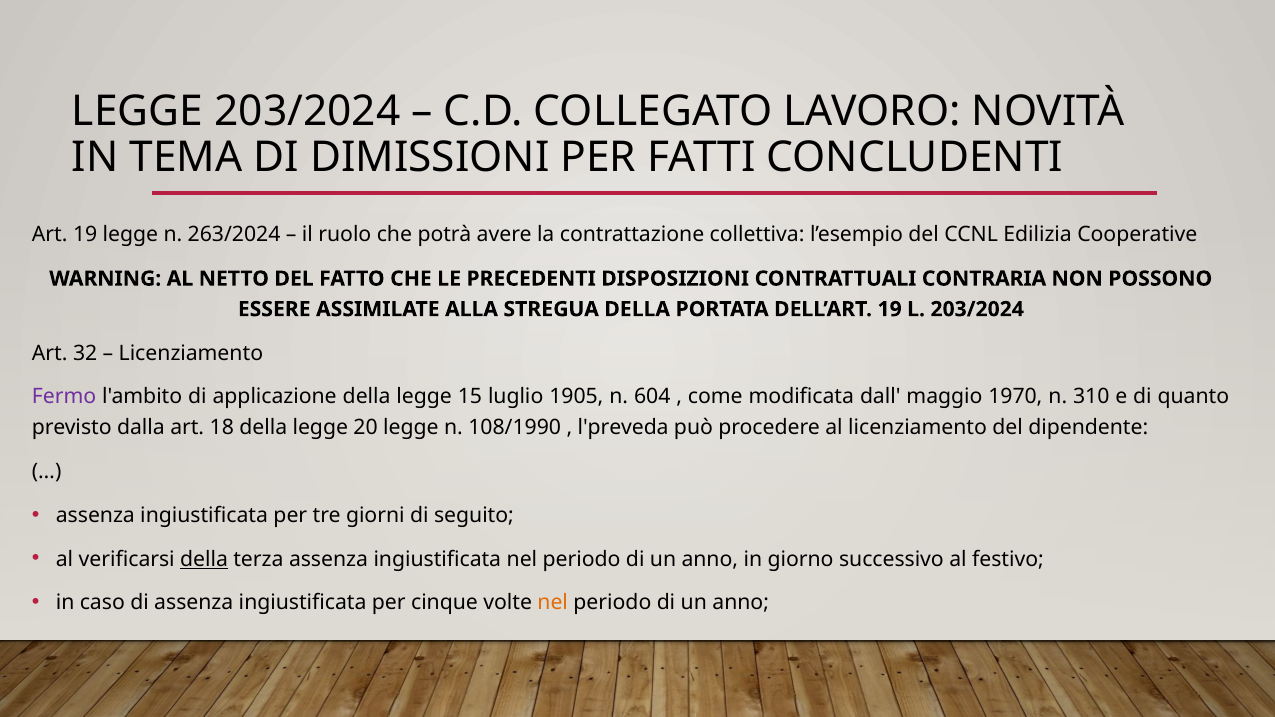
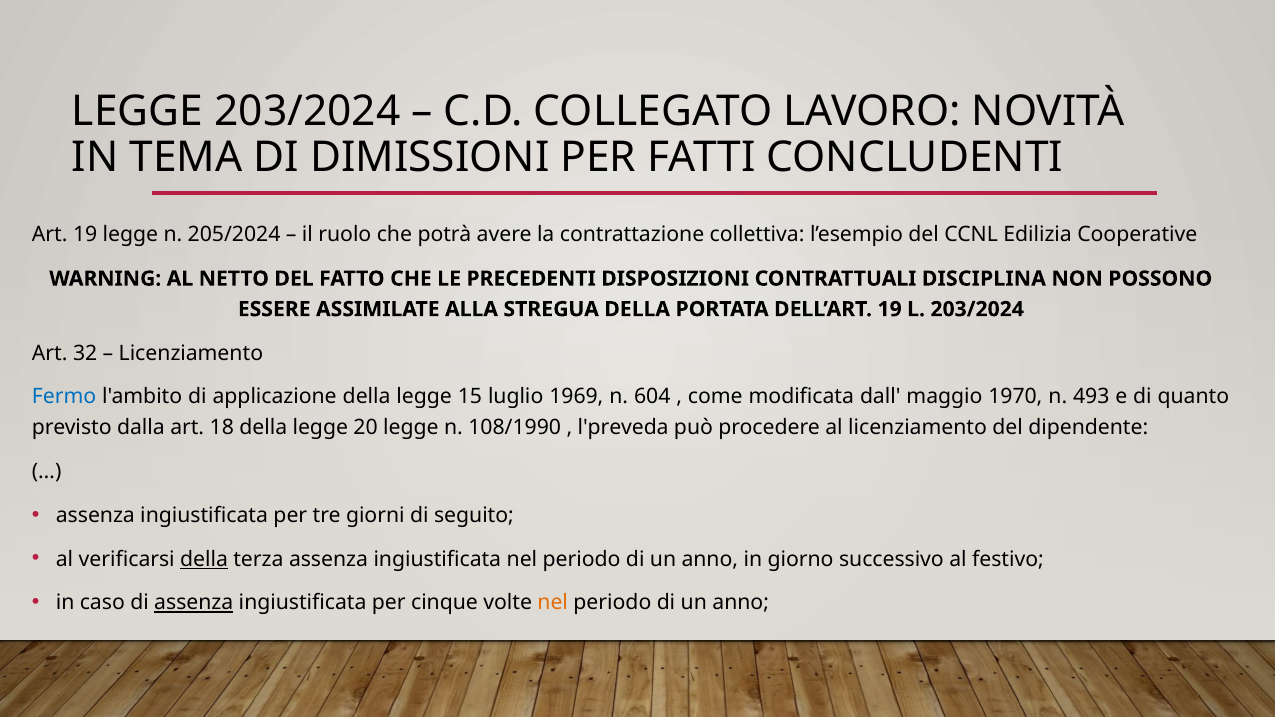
263/2024: 263/2024 -> 205/2024 (234, 235)
CONTRARIA: CONTRARIA -> DISCIPLINA (984, 279)
Fermo colour: purple -> blue (64, 397)
1905: 1905 -> 1969 (576, 397)
310: 310 -> 493 (1091, 397)
assenza underline: none -> present (194, 603)
